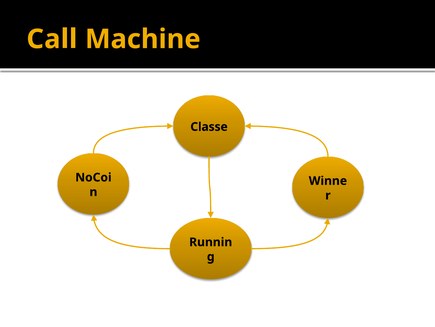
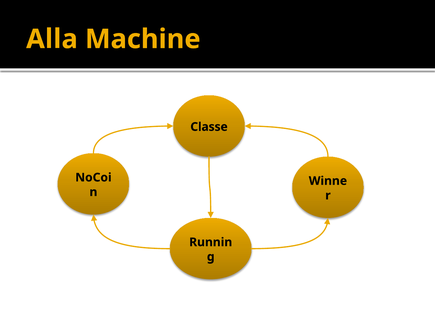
Call: Call -> Alla (52, 39)
